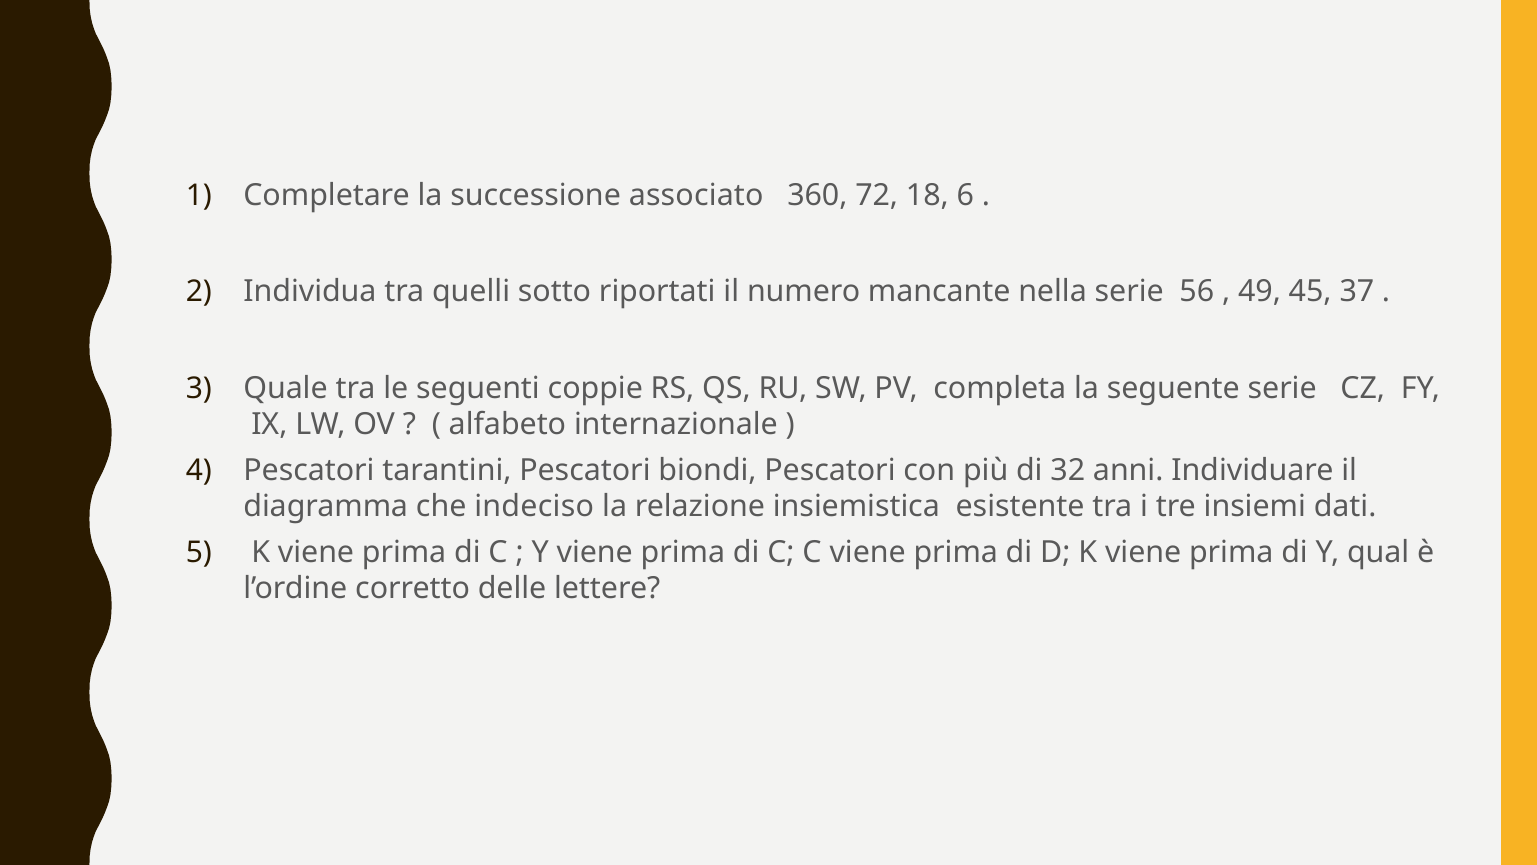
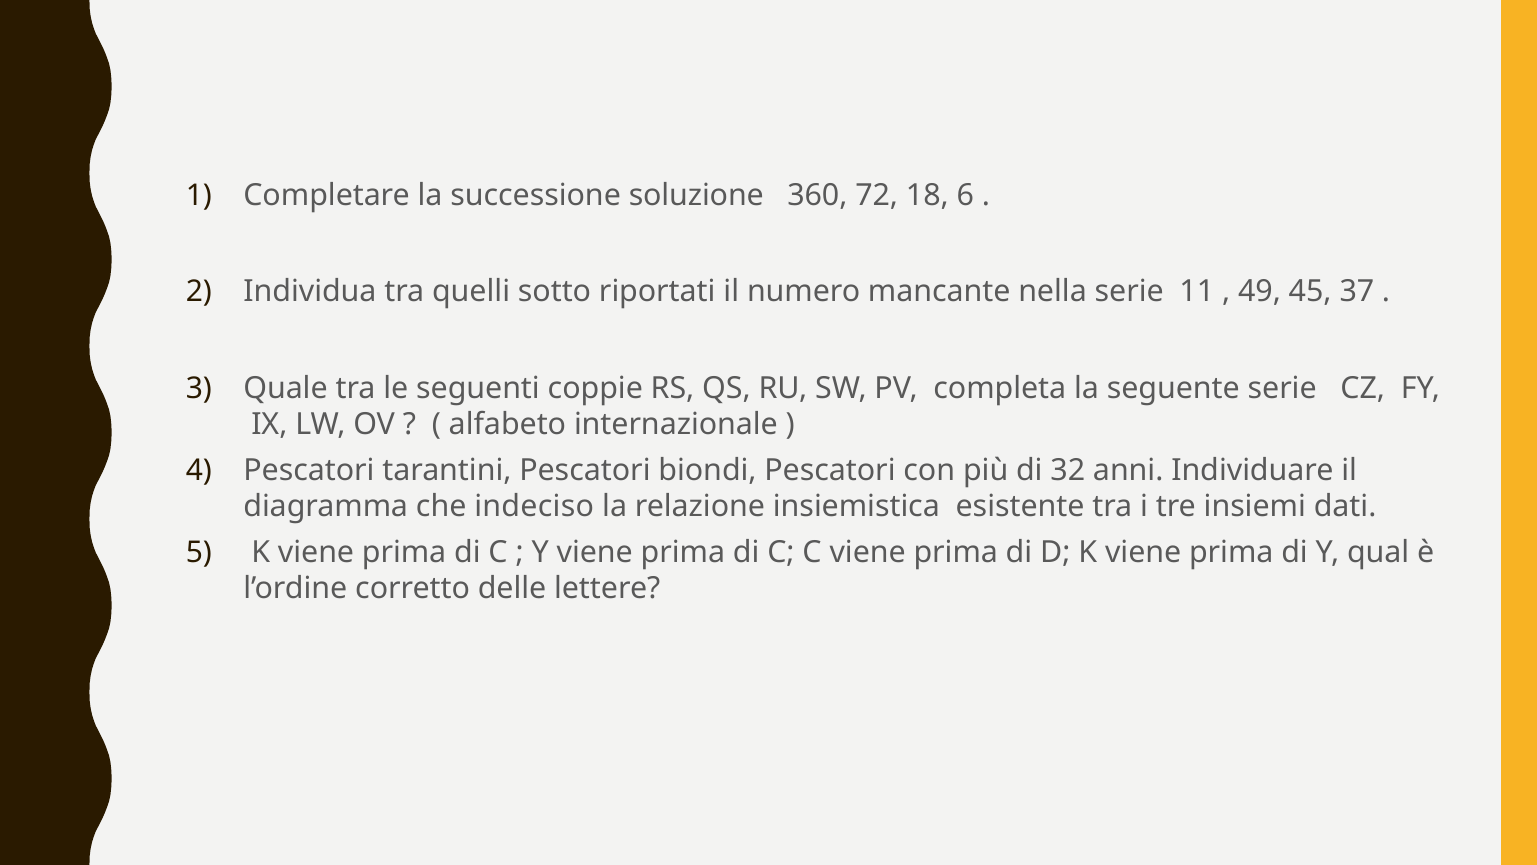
associato: associato -> soluzione (696, 195)
56: 56 -> 11 (1197, 292)
